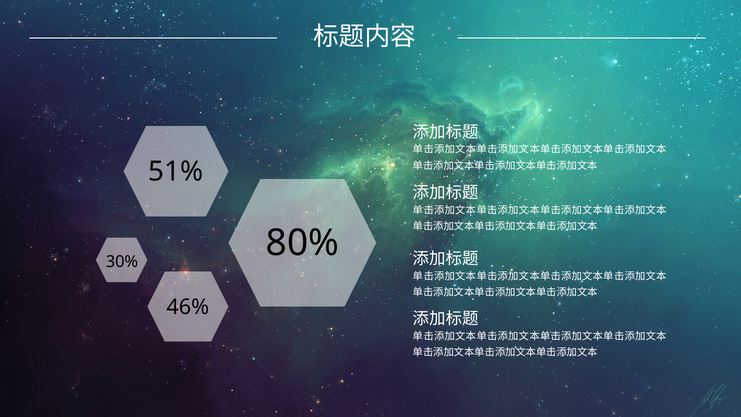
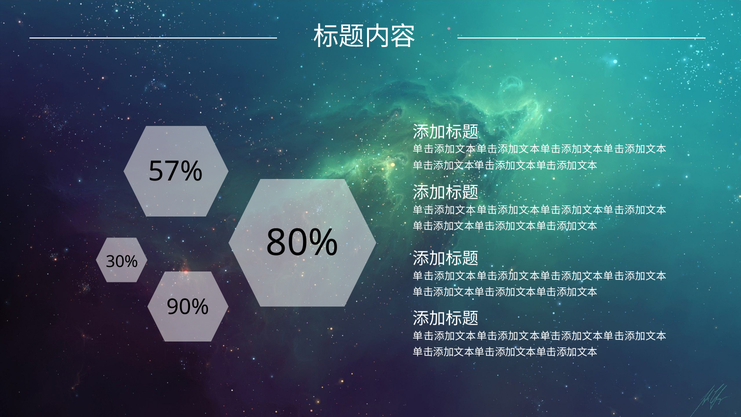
51%: 51% -> 57% (176, 172)
46%: 46% -> 90% (188, 307)
